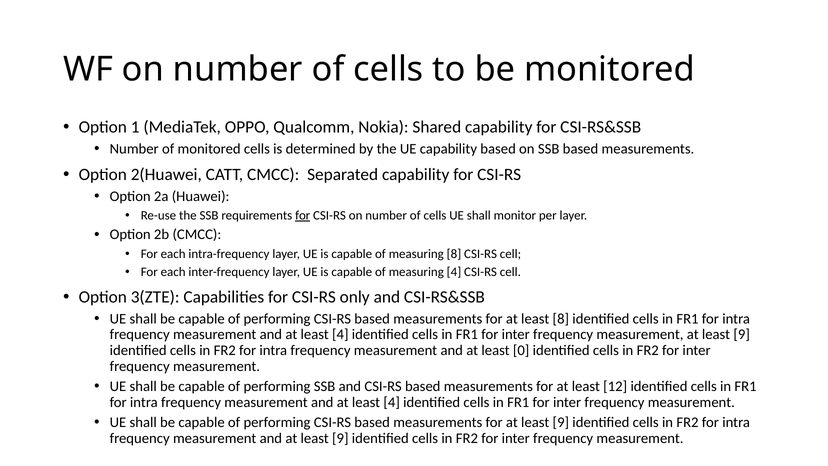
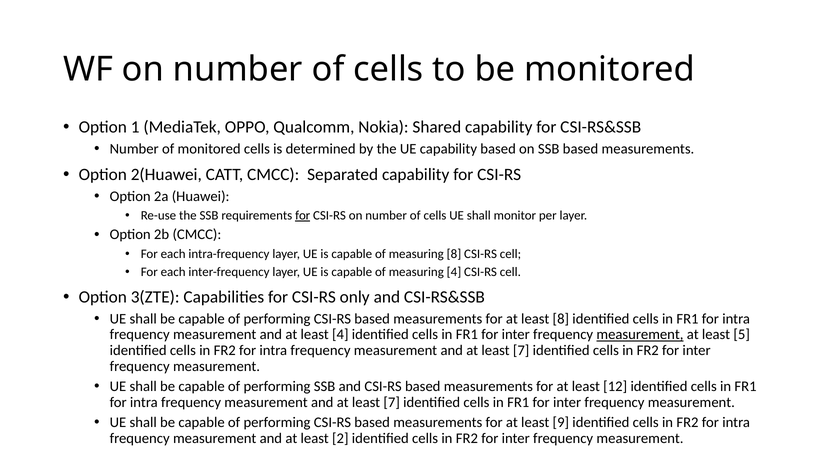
measurement underline: none -> present (640, 334)
9: 9 -> 5 (742, 334)
0: 0 -> 7 (521, 350)
4: 4 -> 7 (392, 402)
and at least 9: 9 -> 2 (340, 438)
